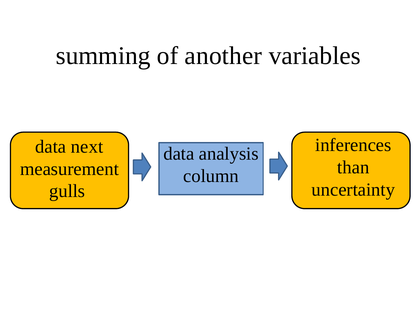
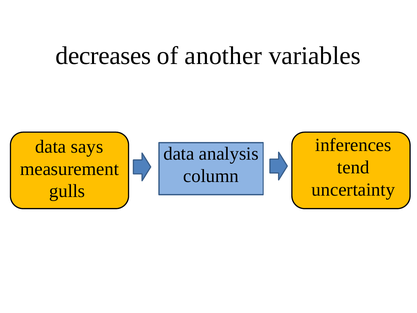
summing: summing -> decreases (103, 56)
next: next -> says (87, 147)
than: than -> tend (353, 167)
